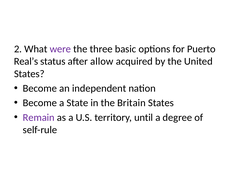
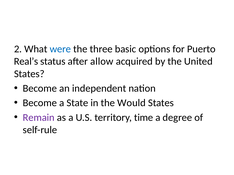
were colour: purple -> blue (60, 49)
Britain: Britain -> Would (131, 103)
until: until -> time (144, 118)
